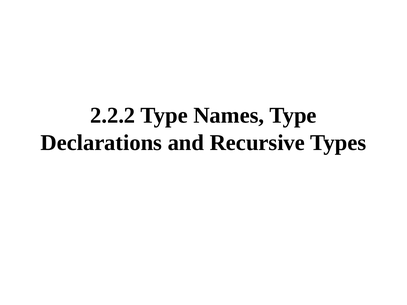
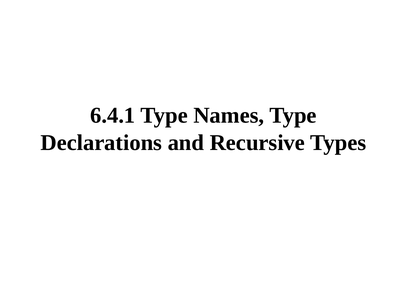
2.2.2: 2.2.2 -> 6.4.1 (113, 116)
